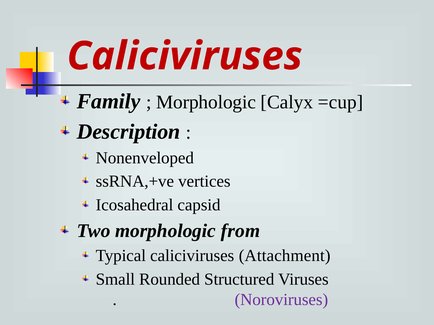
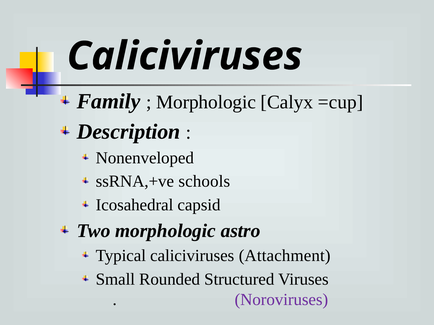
Caliciviruses colour: red -> black (185, 56)
vertices: vertices -> schools (204, 182)
from: from -> astro (241, 231)
